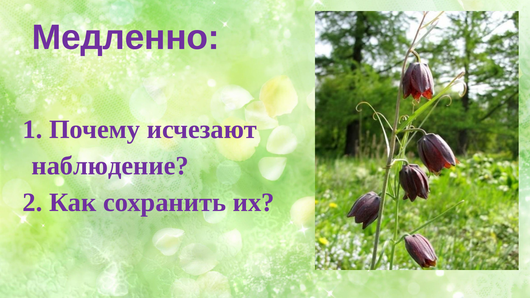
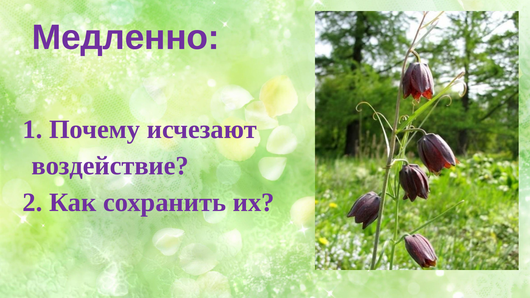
наблюдение: наблюдение -> воздействие (110, 166)
